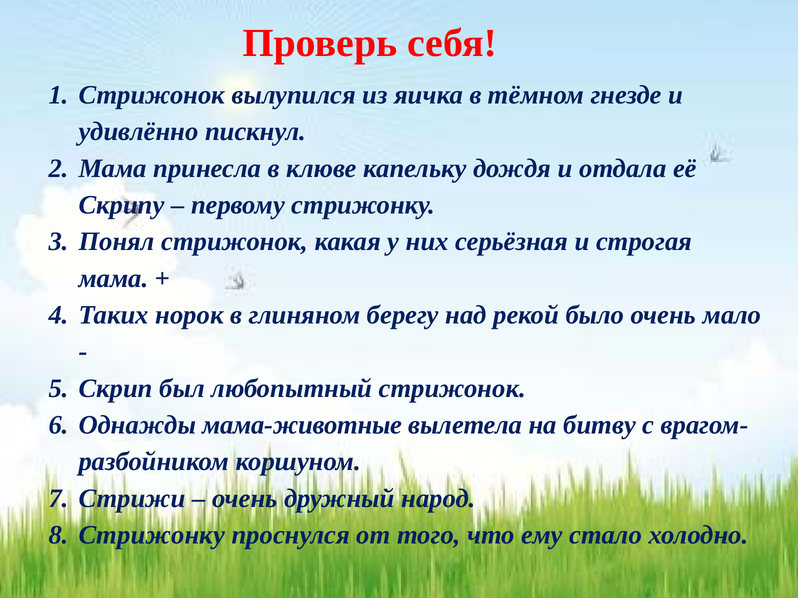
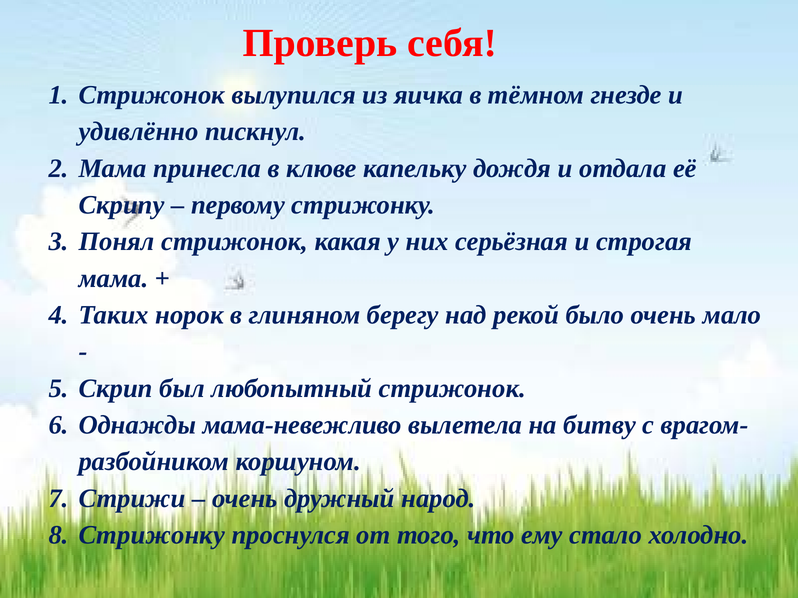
мама-животные: мама-животные -> мама-невежливо (302, 425)
